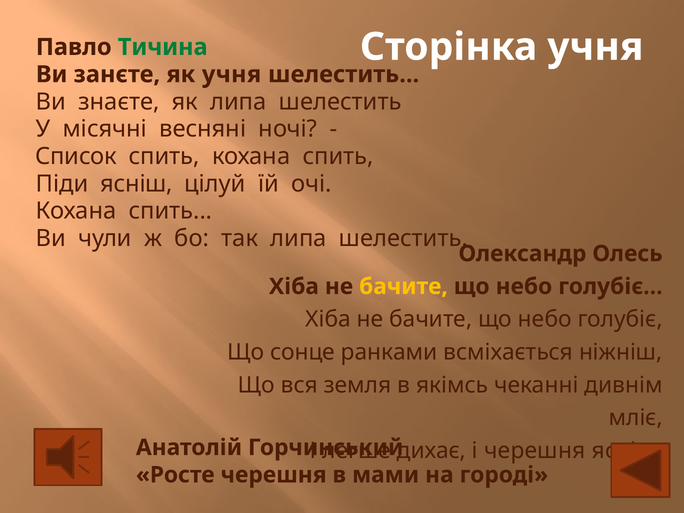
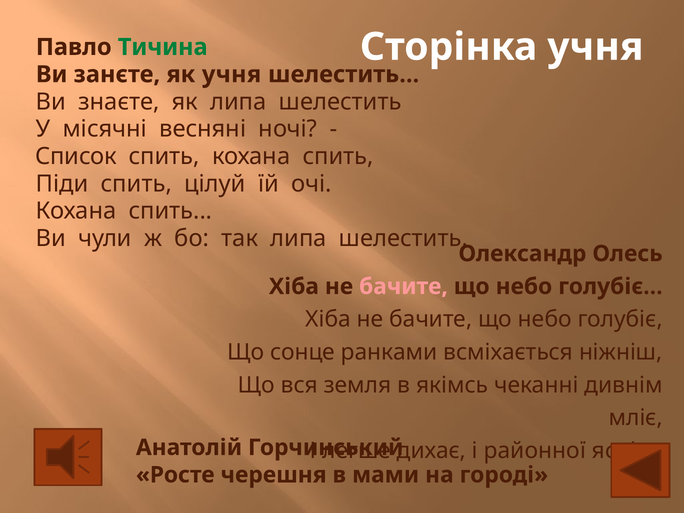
Піди ясніш: ясніш -> спить (136, 184)
бачите colour: yellow -> pink (403, 287)
і черешня: черешня -> районної (535, 451)
